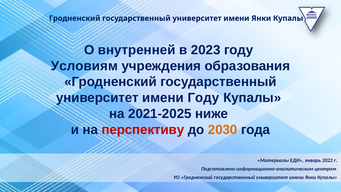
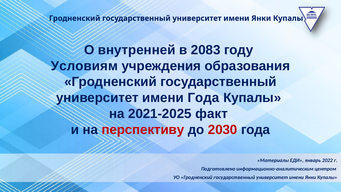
2023: 2023 -> 2083 (206, 50)
имени Году: Году -> Года (203, 98)
ниже: ниже -> факт (212, 114)
2030 colour: orange -> red (223, 129)
